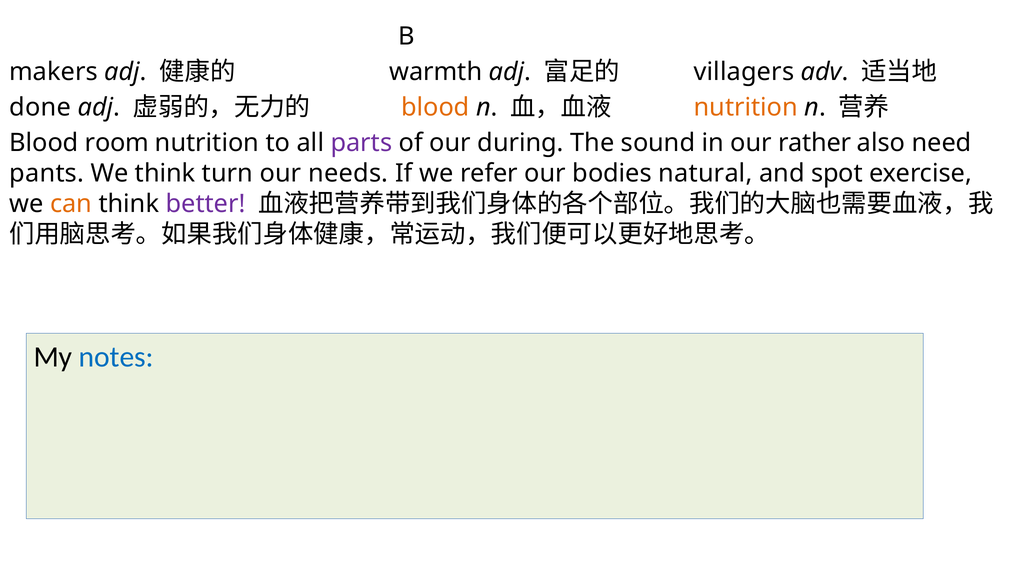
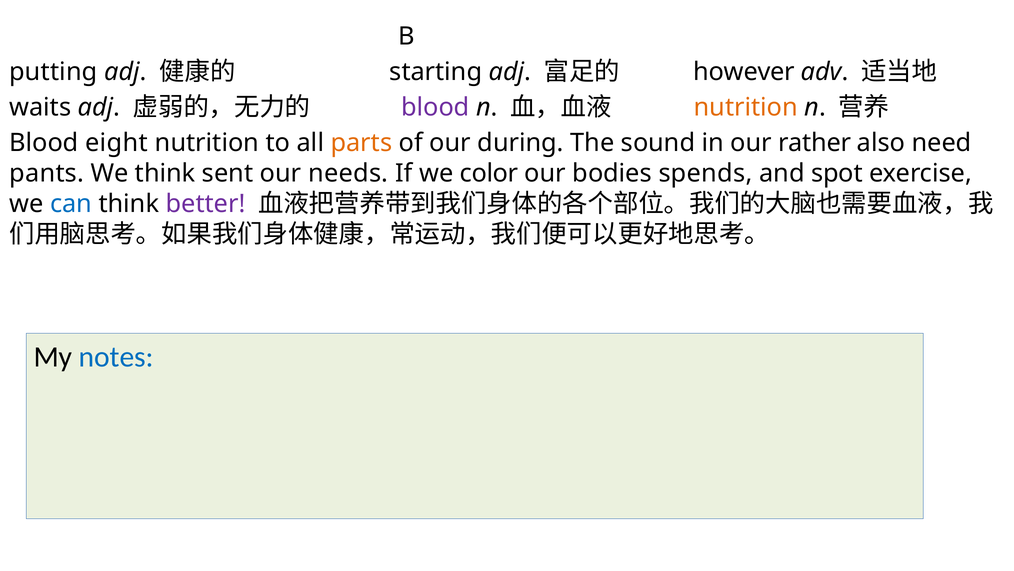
makers: makers -> putting (53, 72)
warmth: warmth -> starting (436, 72)
villagers: villagers -> however (744, 72)
done: done -> waits (40, 107)
blood colour: orange -> purple (435, 107)
room: room -> eight (117, 143)
parts colour: purple -> orange (361, 143)
turn: turn -> sent (228, 173)
refer: refer -> color (489, 173)
natural: natural -> spends (705, 173)
can colour: orange -> blue (71, 204)
